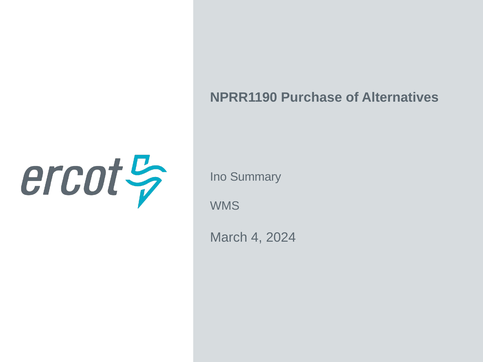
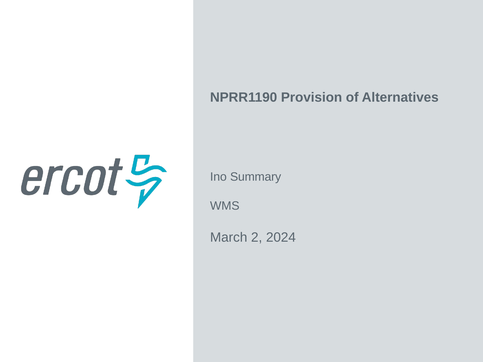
Purchase: Purchase -> Provision (312, 97)
4: 4 -> 2 (257, 238)
